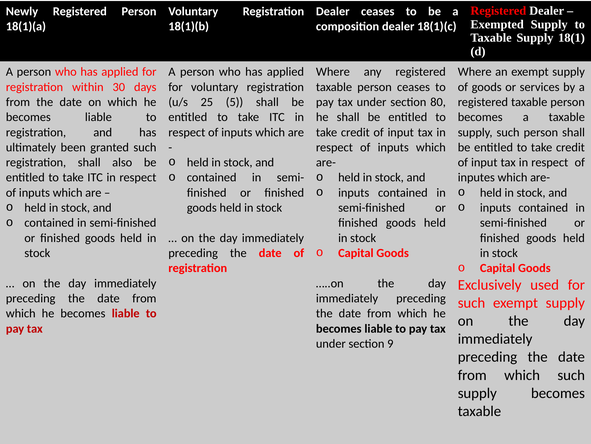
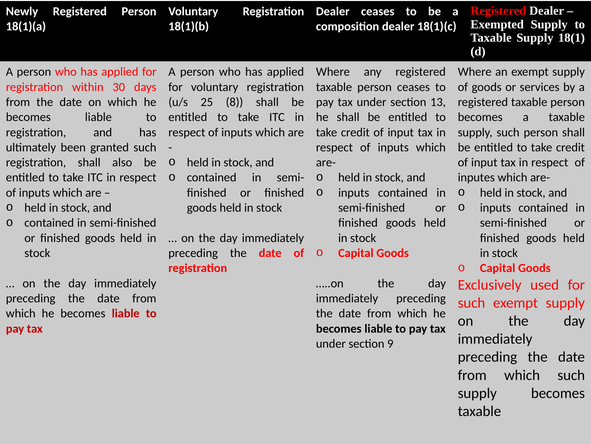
5: 5 -> 8 (235, 102)
80: 80 -> 13 (438, 102)
